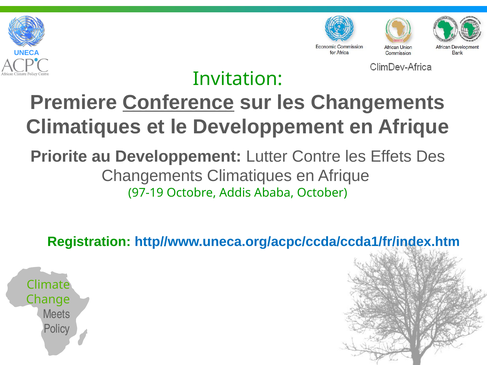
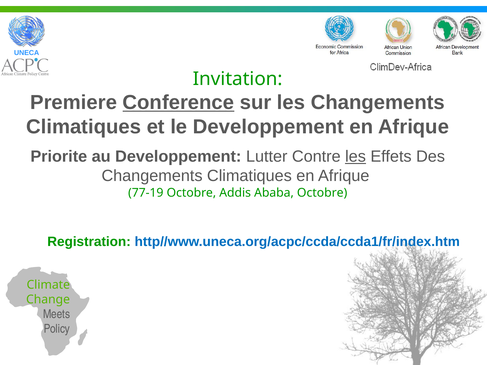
les underline: none -> present (356, 157)
97-19: 97-19 -> 77-19 (146, 193)
Ababa October: October -> Octobre (322, 193)
